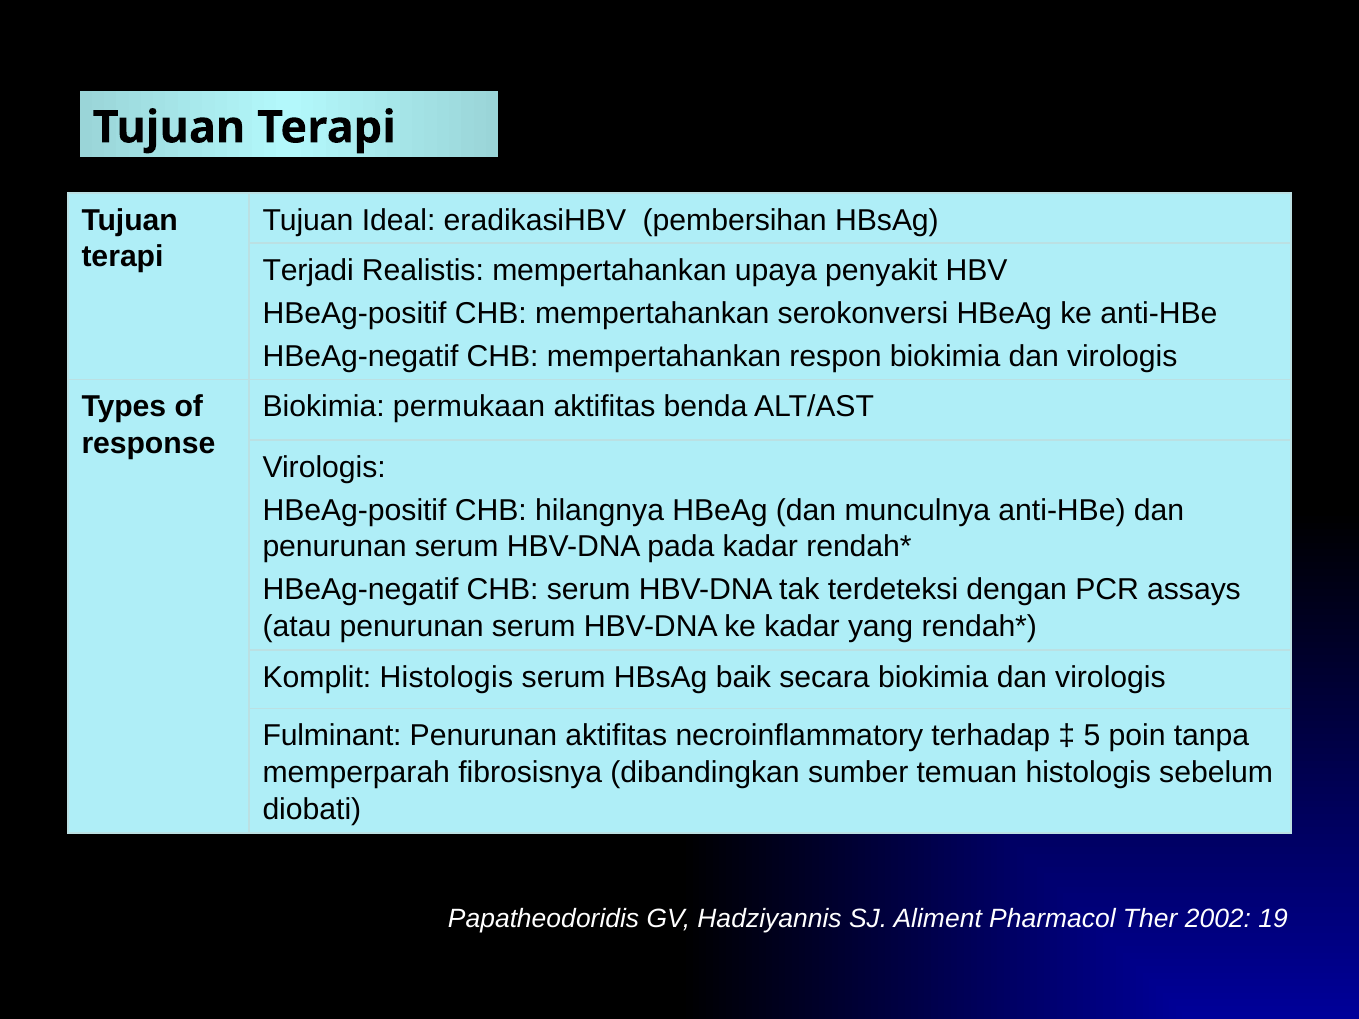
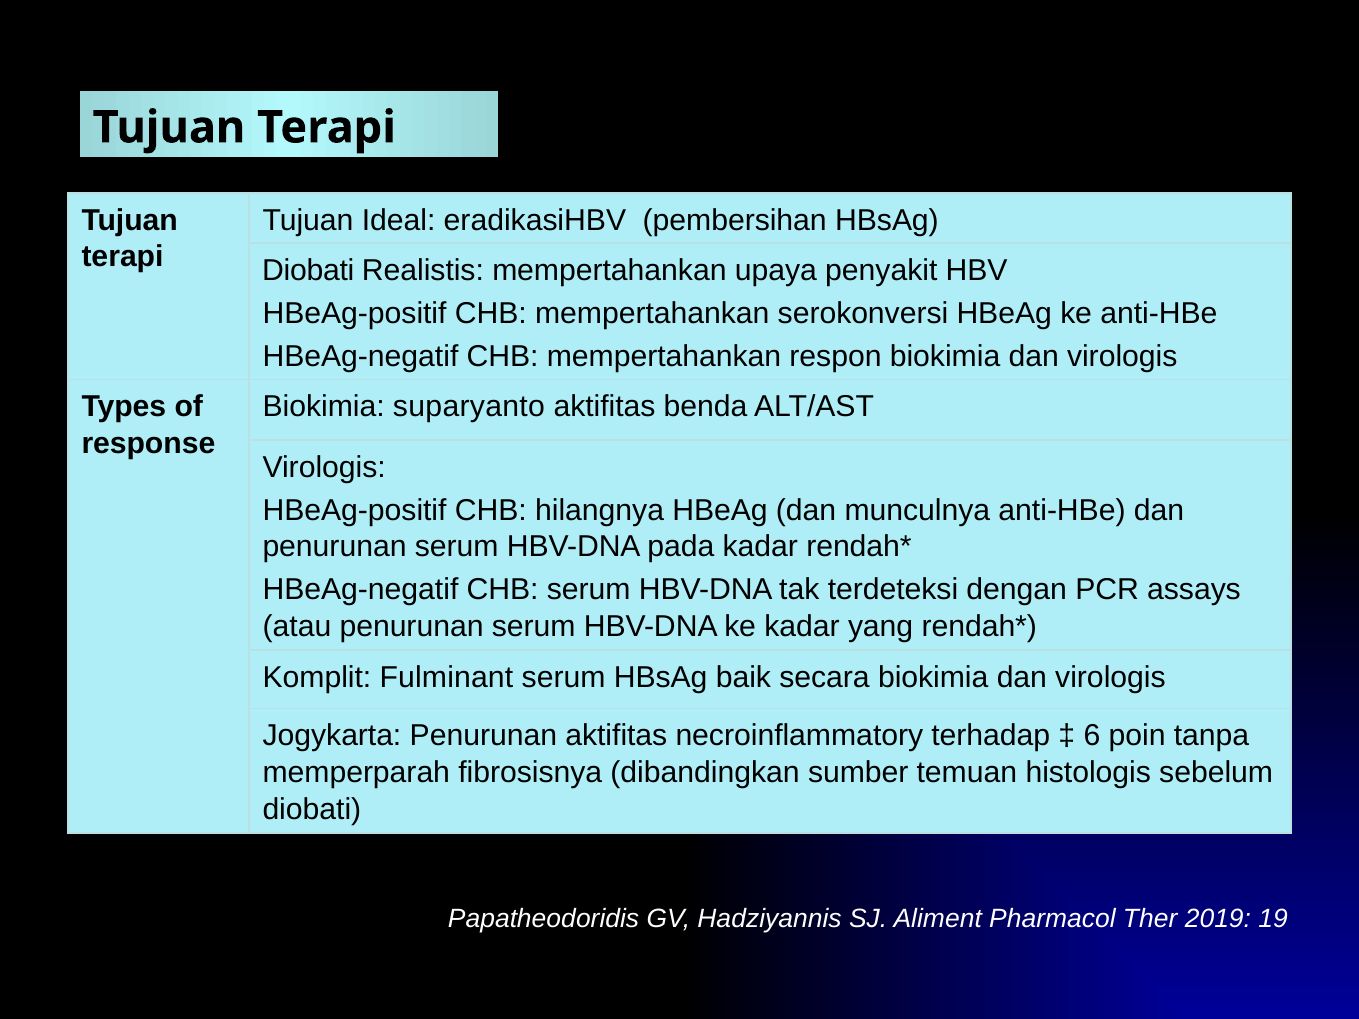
Terjadi: Terjadi -> Diobati (308, 271)
permukaan: permukaan -> suparyanto (469, 407)
Komplit Histologis: Histologis -> Fulminant (446, 677)
Fulminant: Fulminant -> Jogykarta (332, 736)
5: 5 -> 6 (1092, 736)
2002: 2002 -> 2019 (1218, 919)
